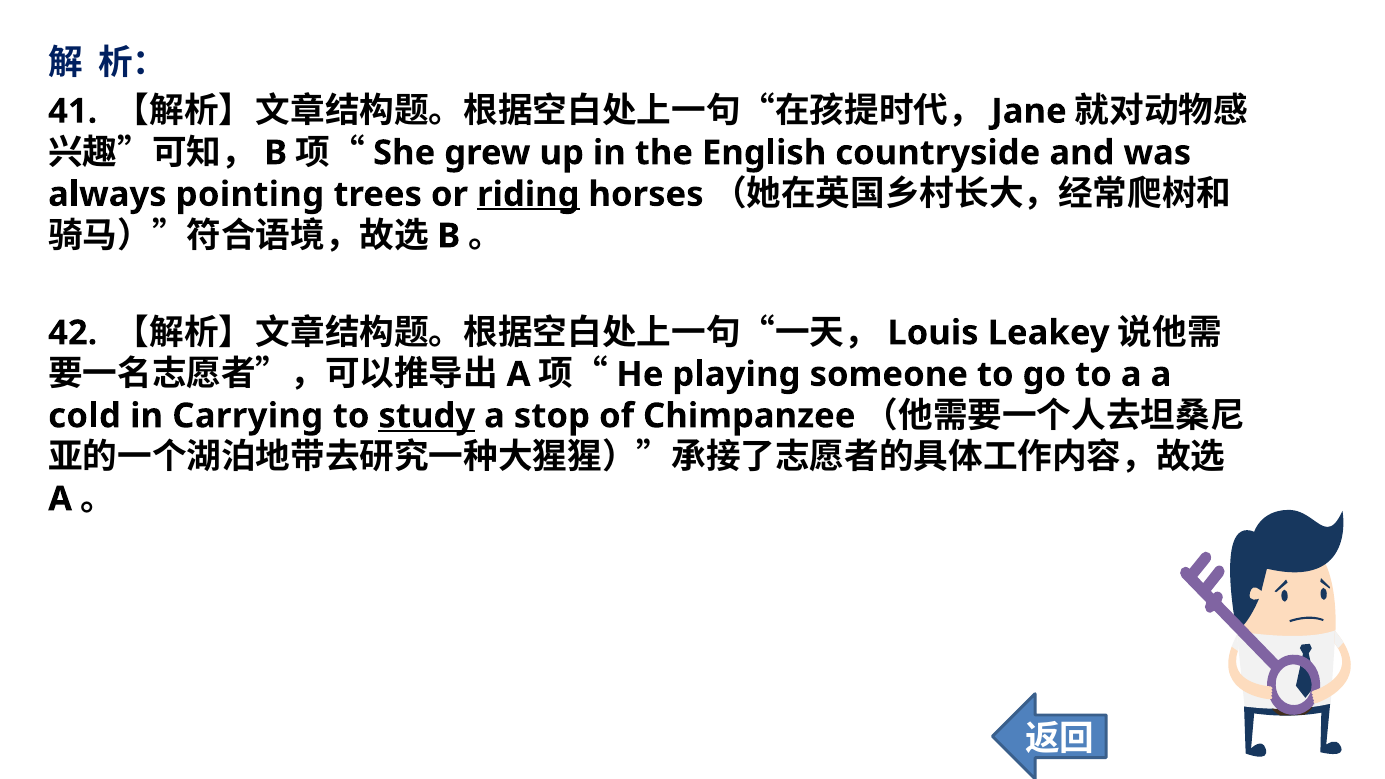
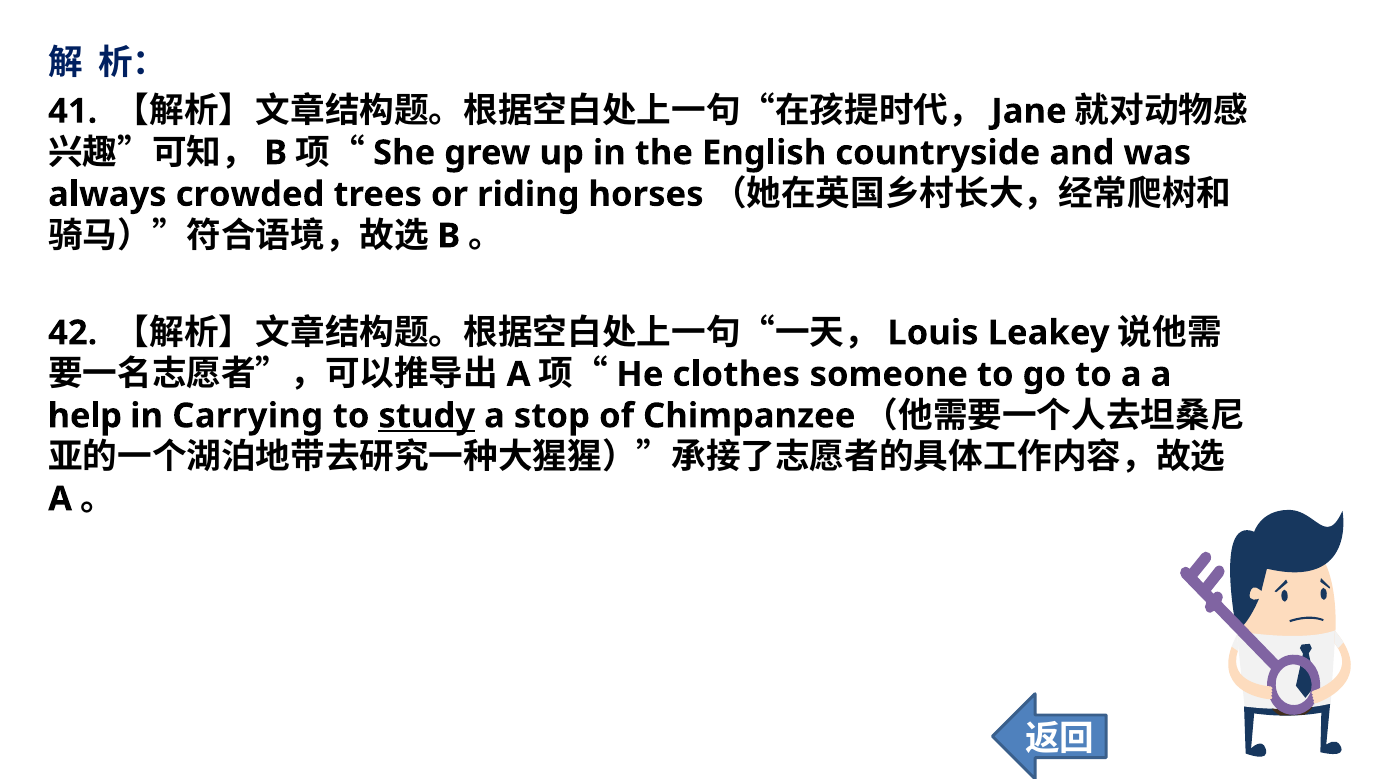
pointing: pointing -> crowded (250, 194)
riding underline: present -> none (528, 194)
playing: playing -> clothes (736, 374)
cold: cold -> help (85, 416)
